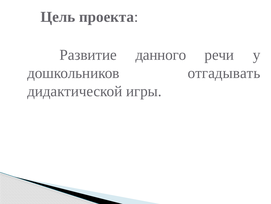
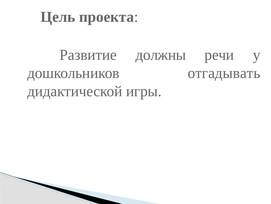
данного: данного -> должны (161, 55)
